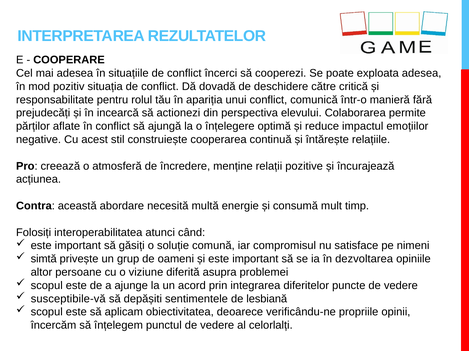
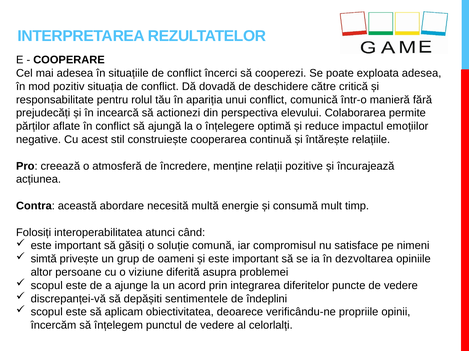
susceptibile-vă: susceptibile-vă -> discrepanței-vă (68, 299)
lesbiană: lesbiană -> îndeplini (267, 299)
